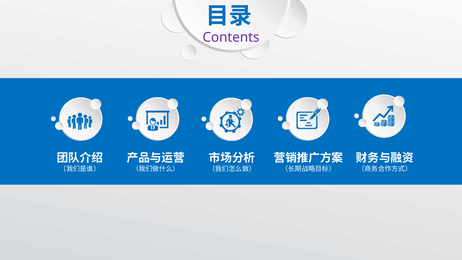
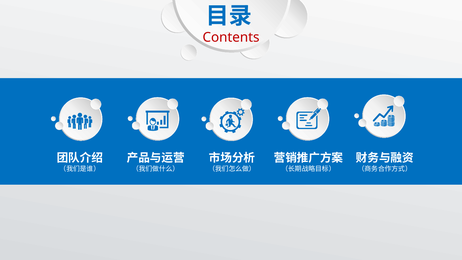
Contents colour: purple -> red (231, 37)
